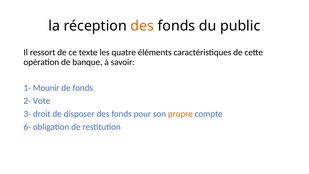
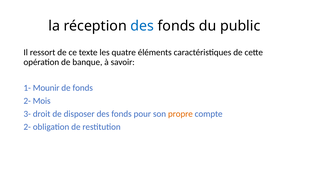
des colour: orange -> blue (142, 26)
Vote: Vote -> Mois (42, 101)
6-: 6- -> 2- (27, 127)
